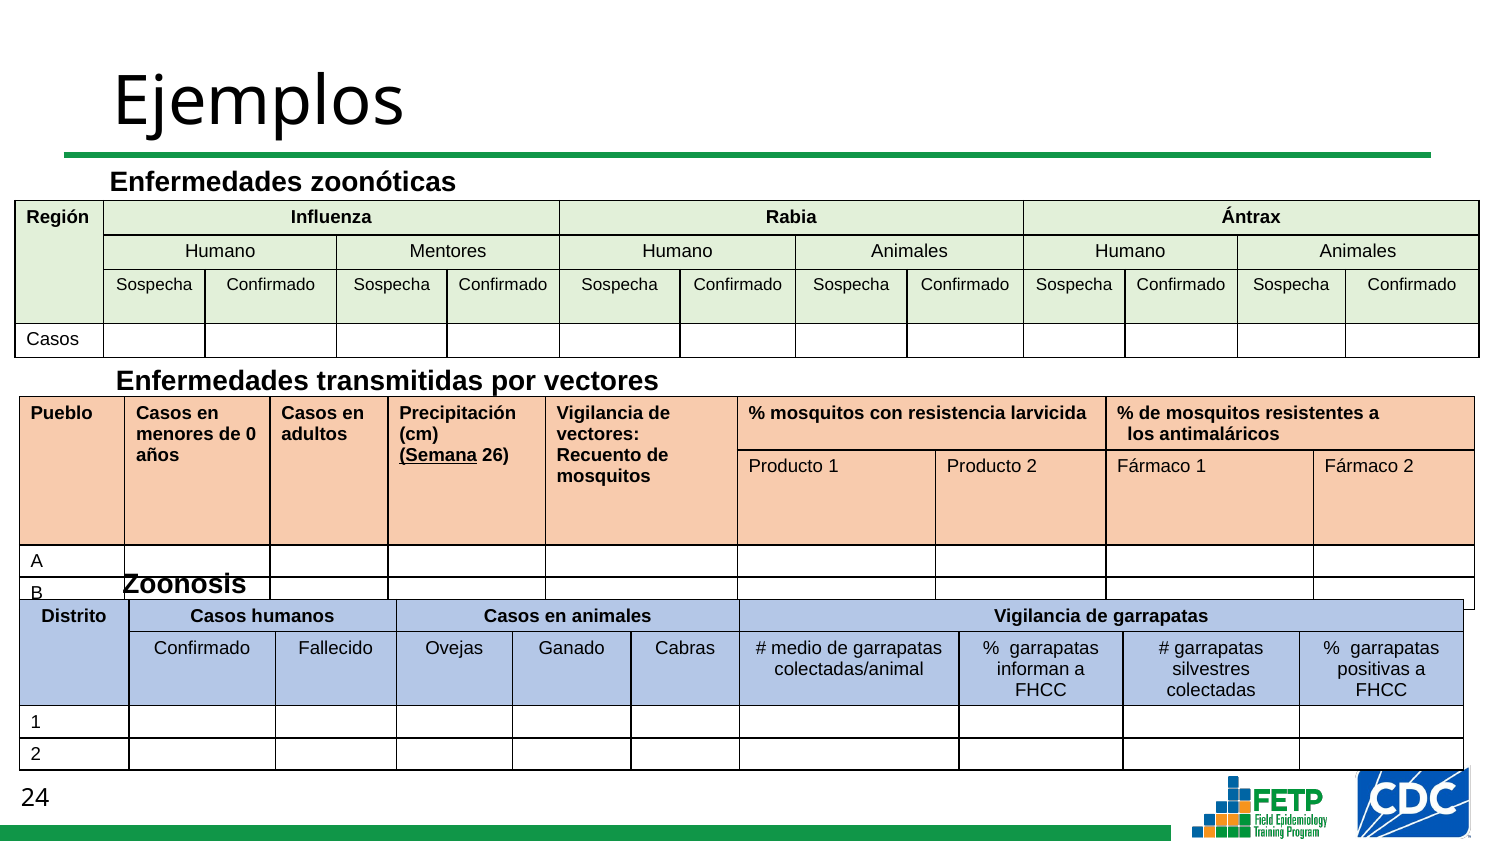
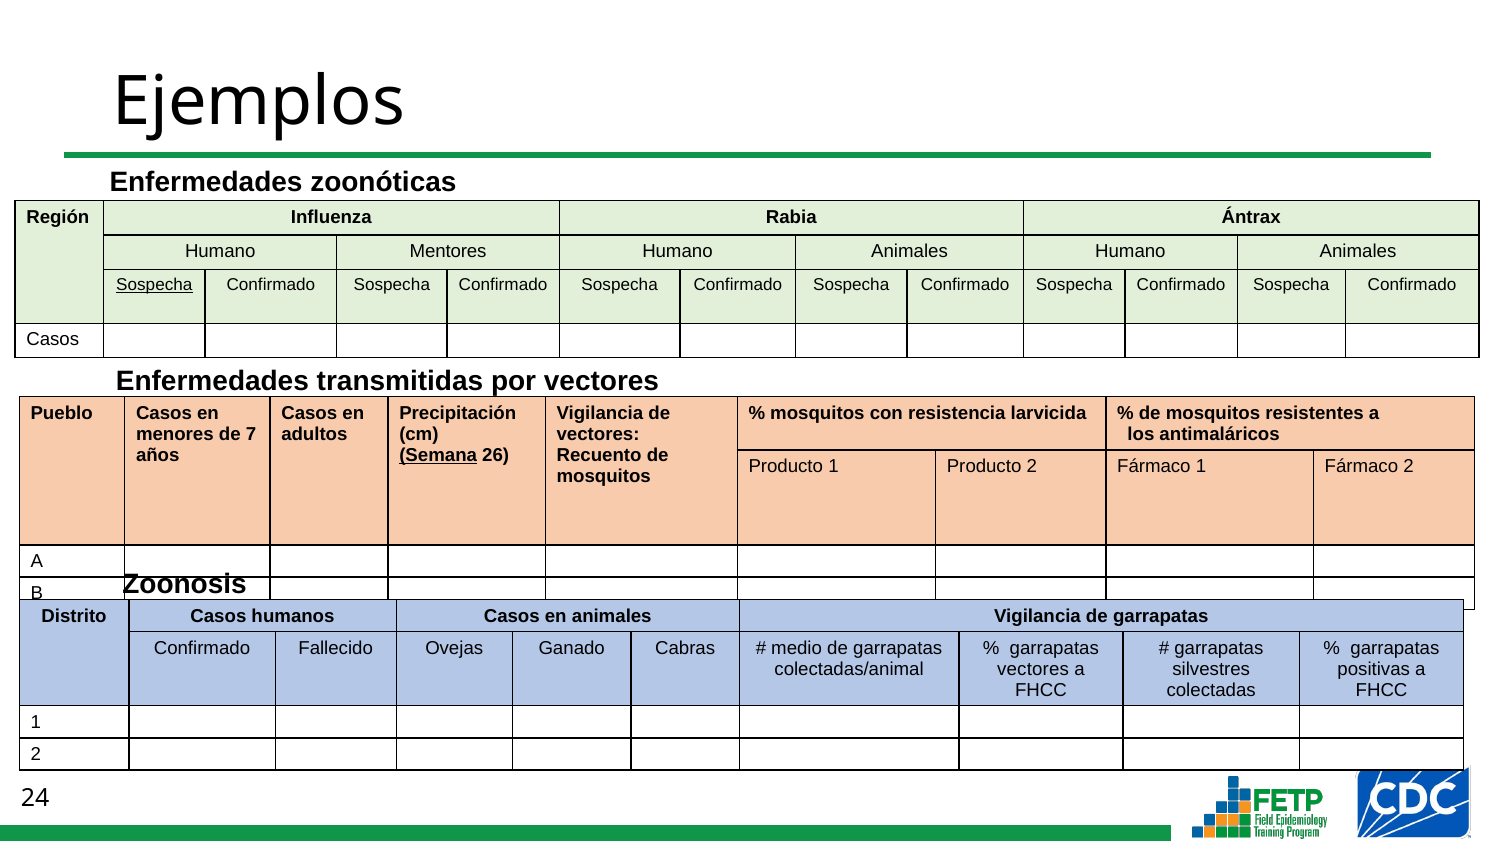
Sospecha underline: none -> present (154, 285)
0: 0 -> 7 (251, 434)
informan: informan -> vectores (1033, 669)
